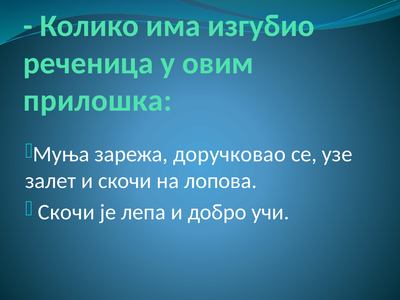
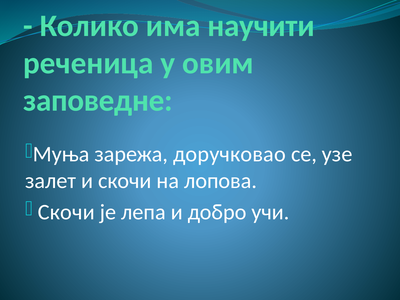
изгубио: изгубио -> научити (261, 26)
прилошка: прилошка -> заповедне (98, 101)
